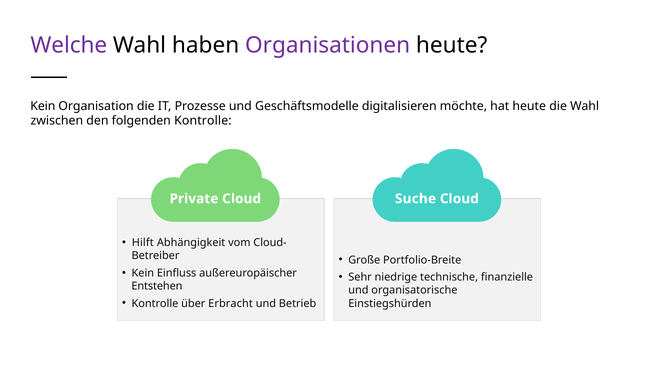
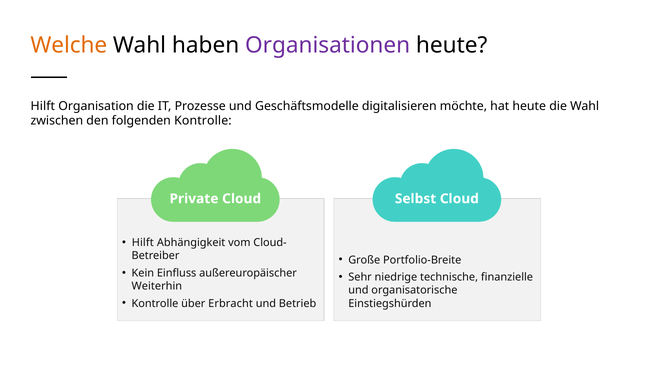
Welche colour: purple -> orange (69, 45)
Kein: Kein -> Hilft (43, 106)
Suche: Suche -> Selbst (416, 199)
Entstehen: Entstehen -> Weiterhin (157, 286)
